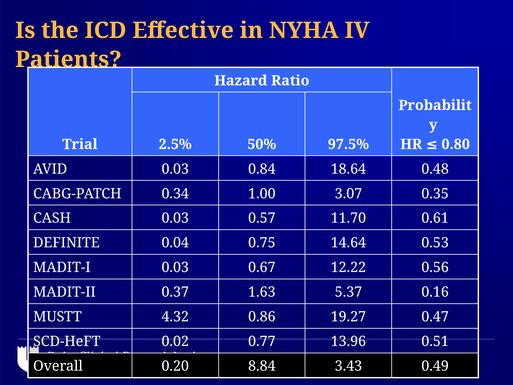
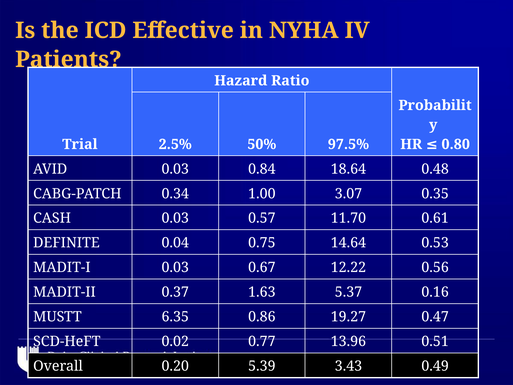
4.32: 4.32 -> 6.35 (175, 317)
8.84: 8.84 -> 5.39 (262, 366)
